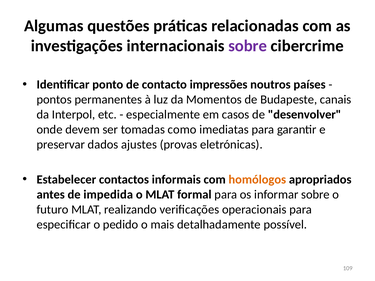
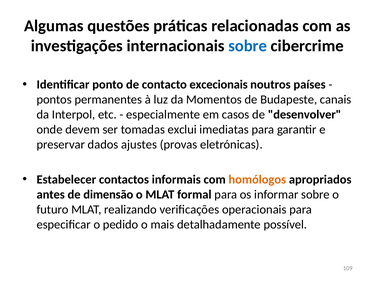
sobre colour: purple -> blue (248, 46)
impressões: impressões -> excecionais (219, 85)
como: como -> exclui (182, 130)
impedida: impedida -> dimensão (108, 195)
